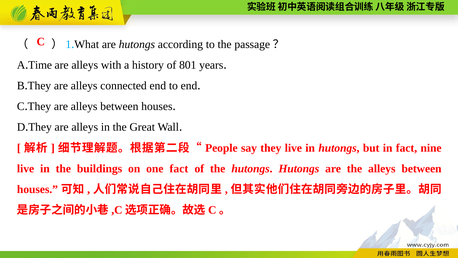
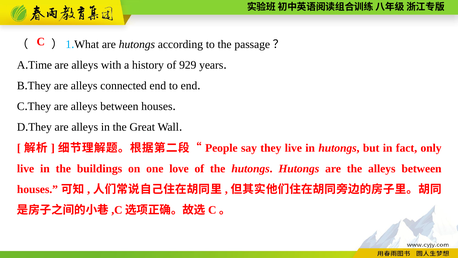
801: 801 -> 929 (188, 65)
nine: nine -> only (431, 148)
one fact: fact -> love (179, 168)
